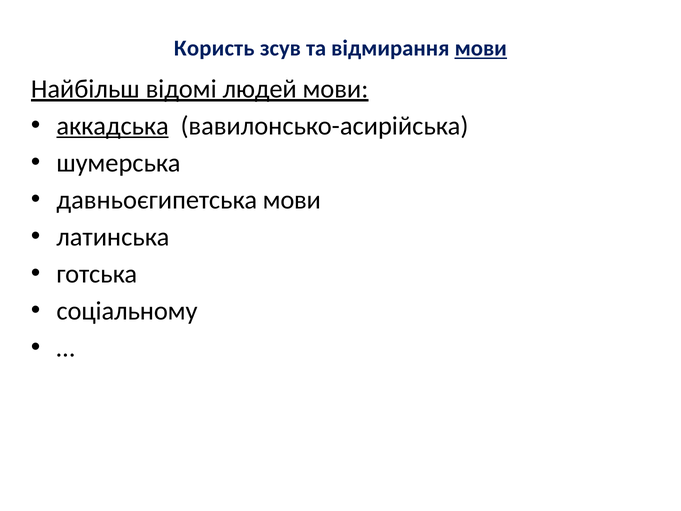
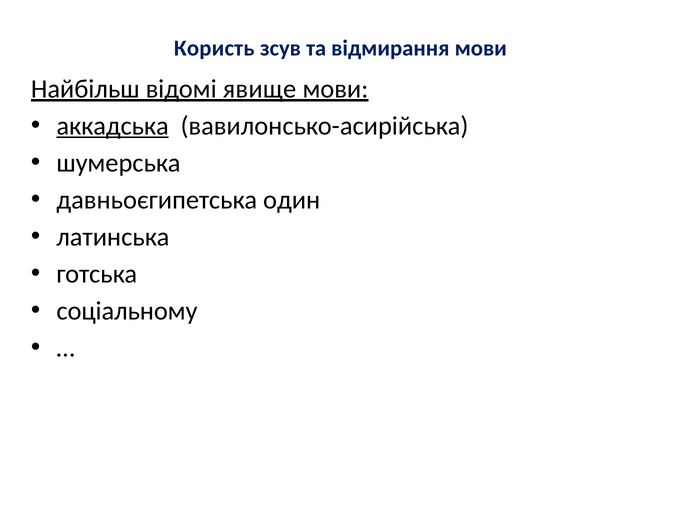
мови underline: present -> none (481, 48)
людей: людей -> явище (259, 89)
давньоєгипетська мови: мови -> один (292, 200)
